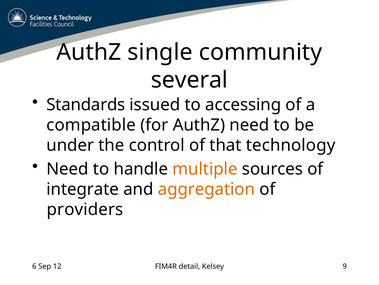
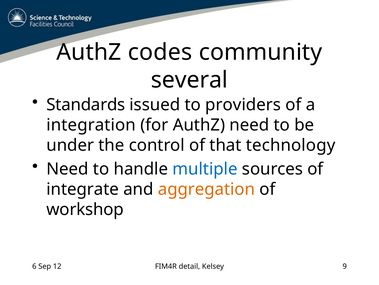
single: single -> codes (160, 52)
accessing: accessing -> providers (243, 105)
compatible: compatible -> integration (91, 125)
multiple colour: orange -> blue (205, 169)
providers: providers -> workshop (85, 209)
